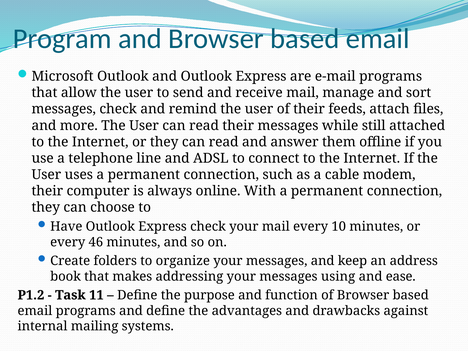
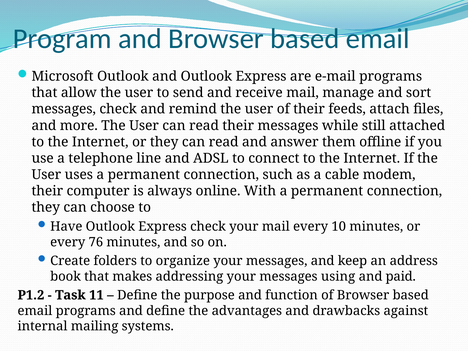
46: 46 -> 76 (96, 242)
ease: ease -> paid (401, 276)
